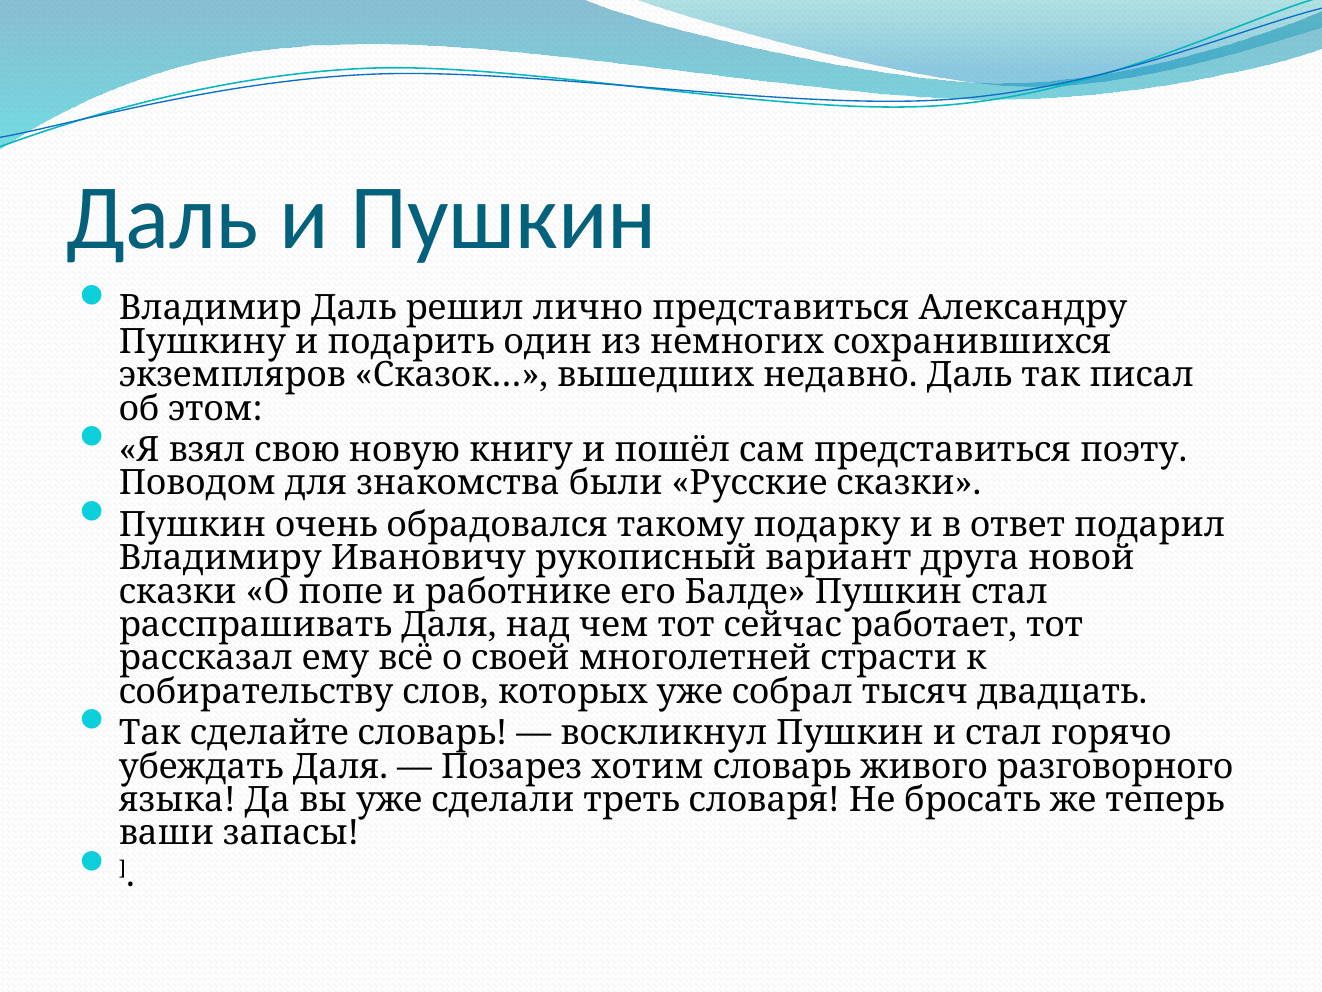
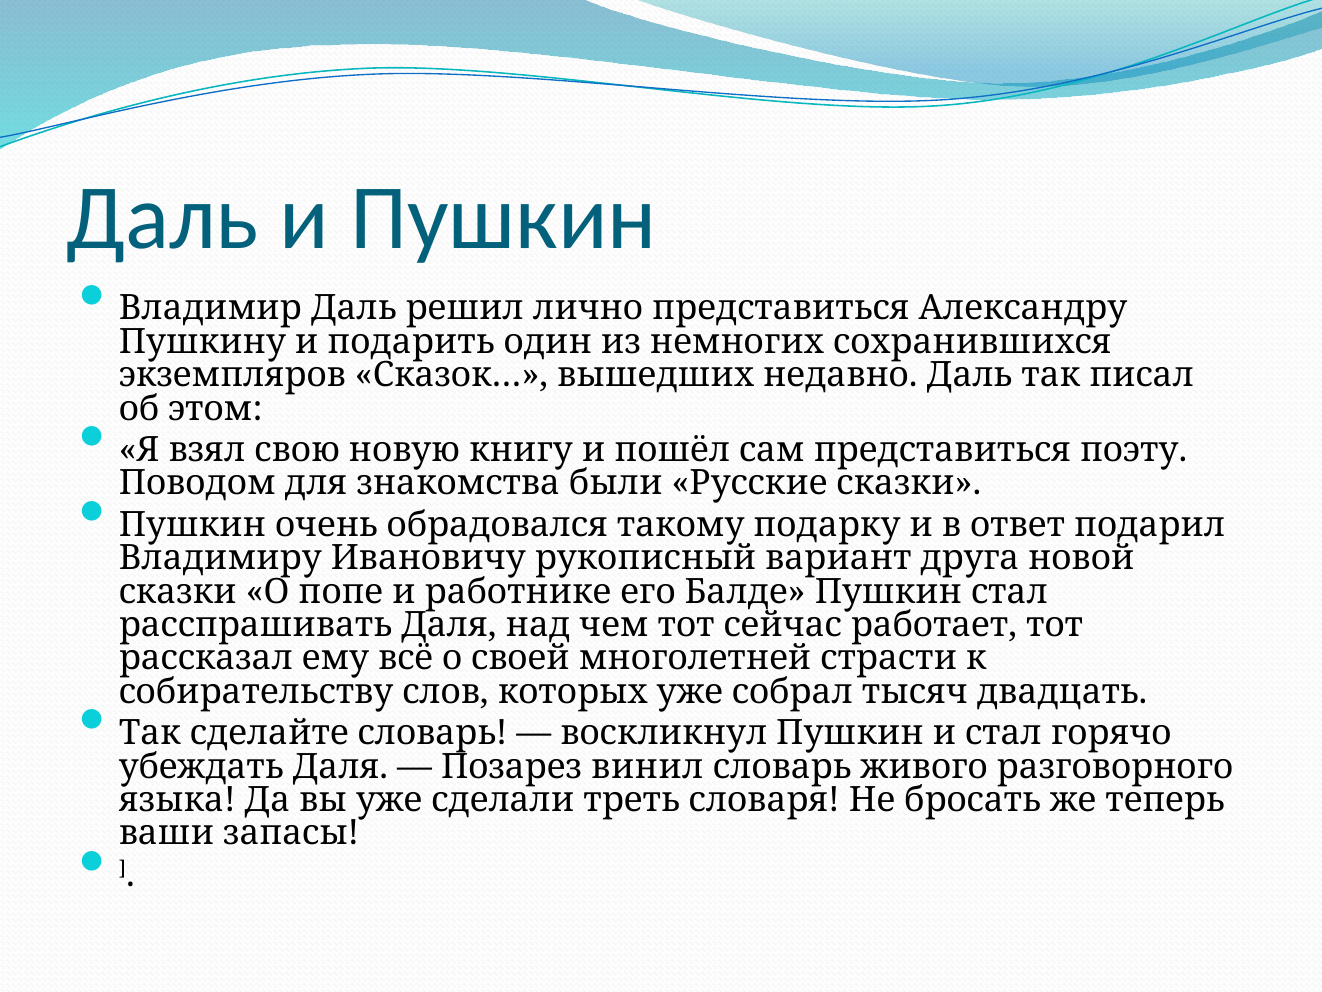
хотим: хотим -> винил (647, 766)
